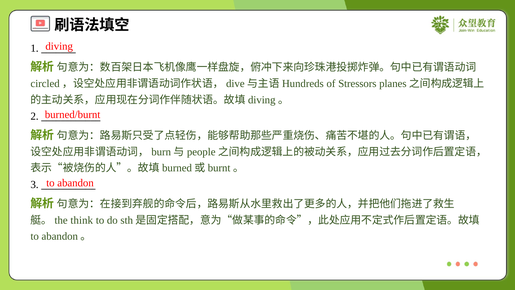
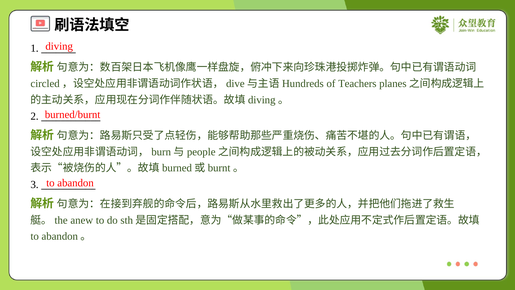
Stressors: Stressors -> Teachers (357, 84)
think: think -> anew (82, 220)
